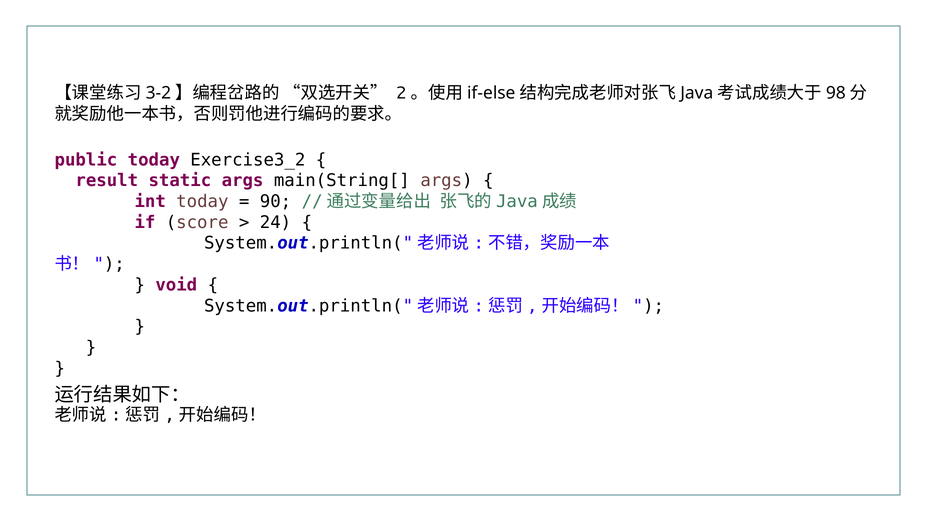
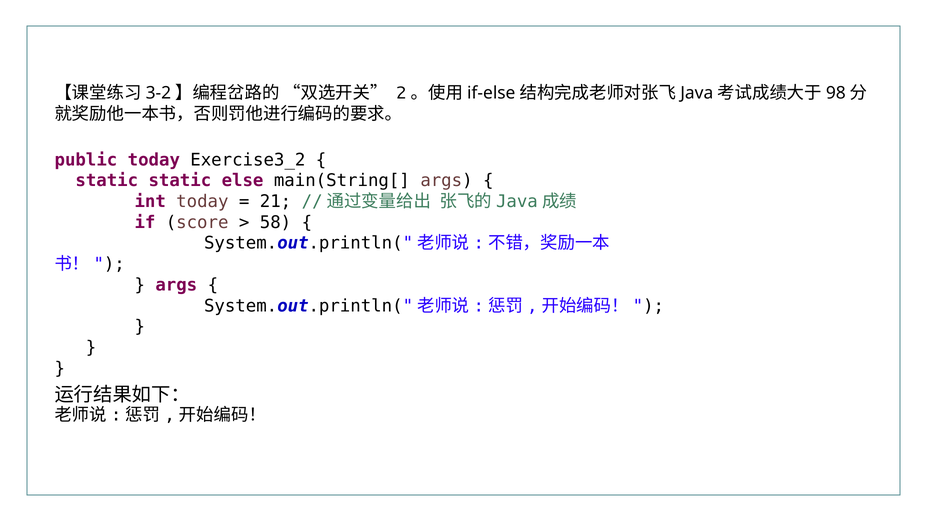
result: result -> static (107, 181)
static args: args -> else (243, 181)
90: 90 -> 21 (275, 202)
24: 24 -> 58 (275, 223)
void: void -> args (176, 285)
